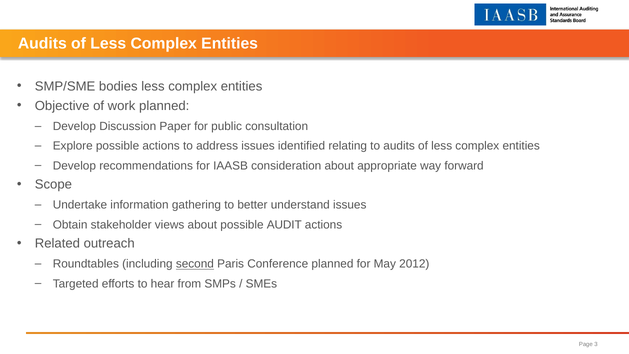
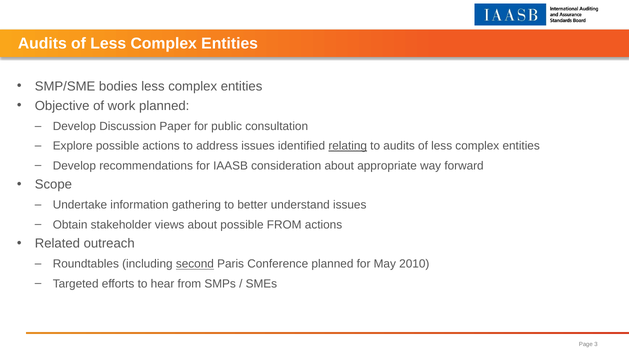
relating underline: none -> present (348, 146)
possible AUDIT: AUDIT -> FROM (284, 225)
2012: 2012 -> 2010 (414, 264)
